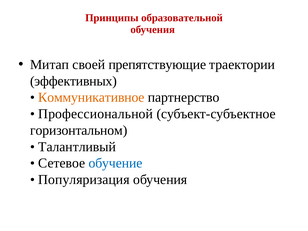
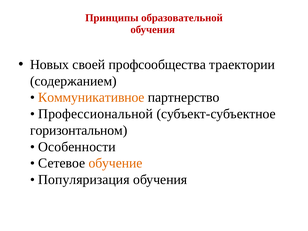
Митап: Митап -> Новых (50, 65)
препятствующие: препятствующие -> профсообщества (157, 65)
эффективных: эффективных -> содержанием (73, 81)
Талантливый: Талантливый -> Особенности (77, 147)
обучение colour: blue -> orange (115, 163)
